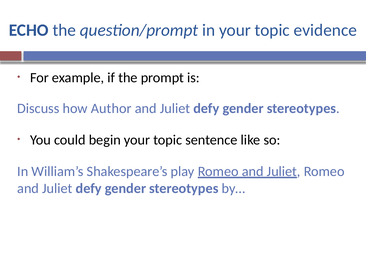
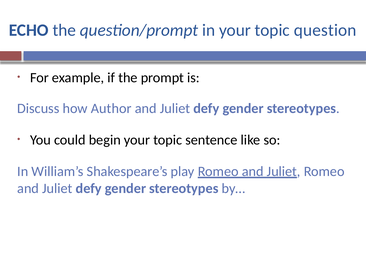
evidence: evidence -> question (325, 30)
